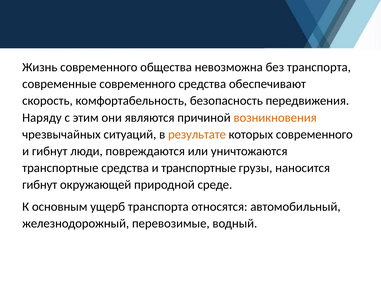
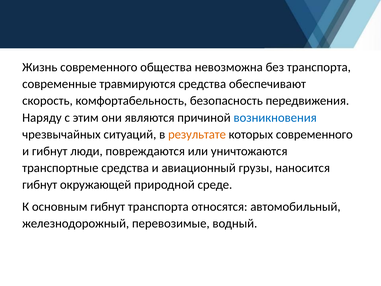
современные современного: современного -> травмируются (138, 84)
возникновения colour: orange -> blue (275, 117)
и транспортные: транспортные -> авиационный (199, 168)
основным ущерб: ущерб -> гибнут (108, 207)
